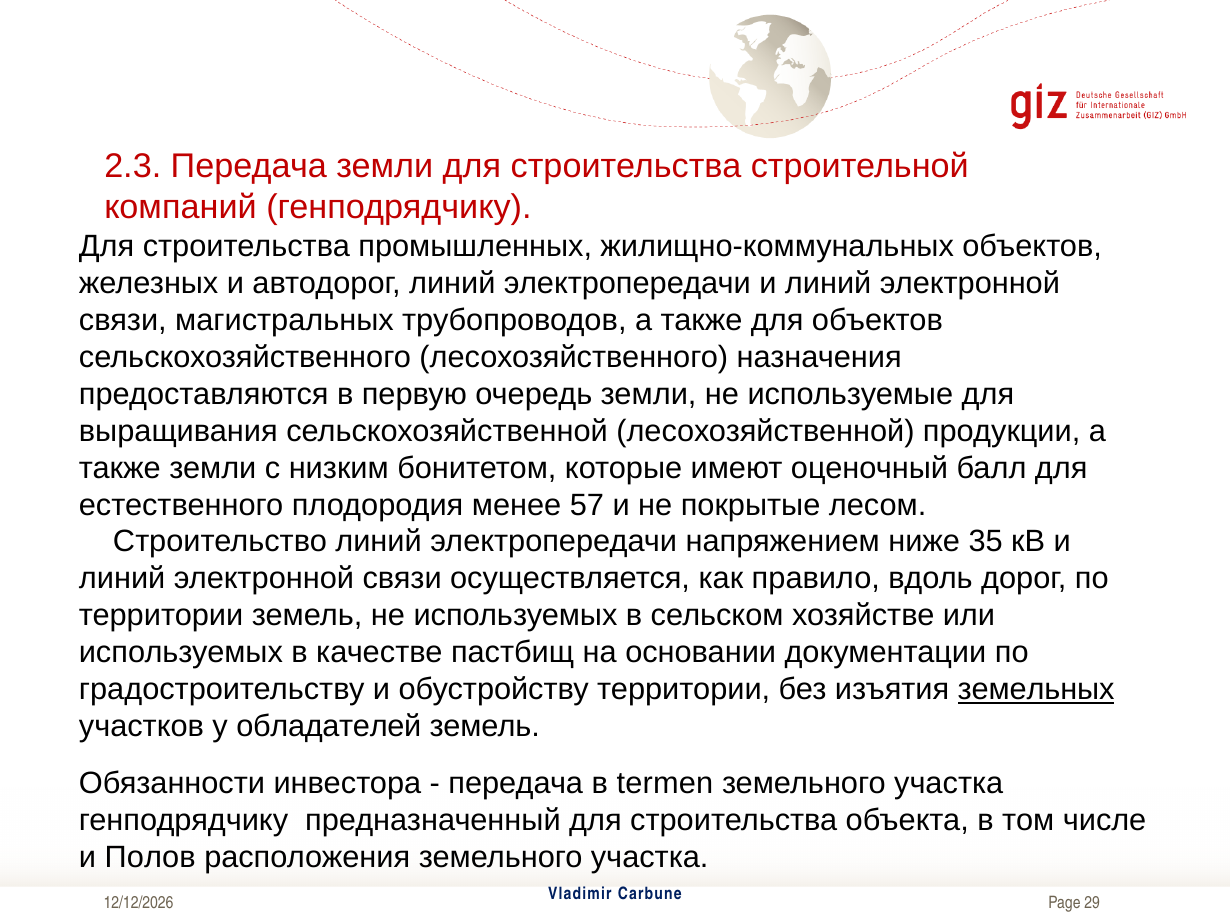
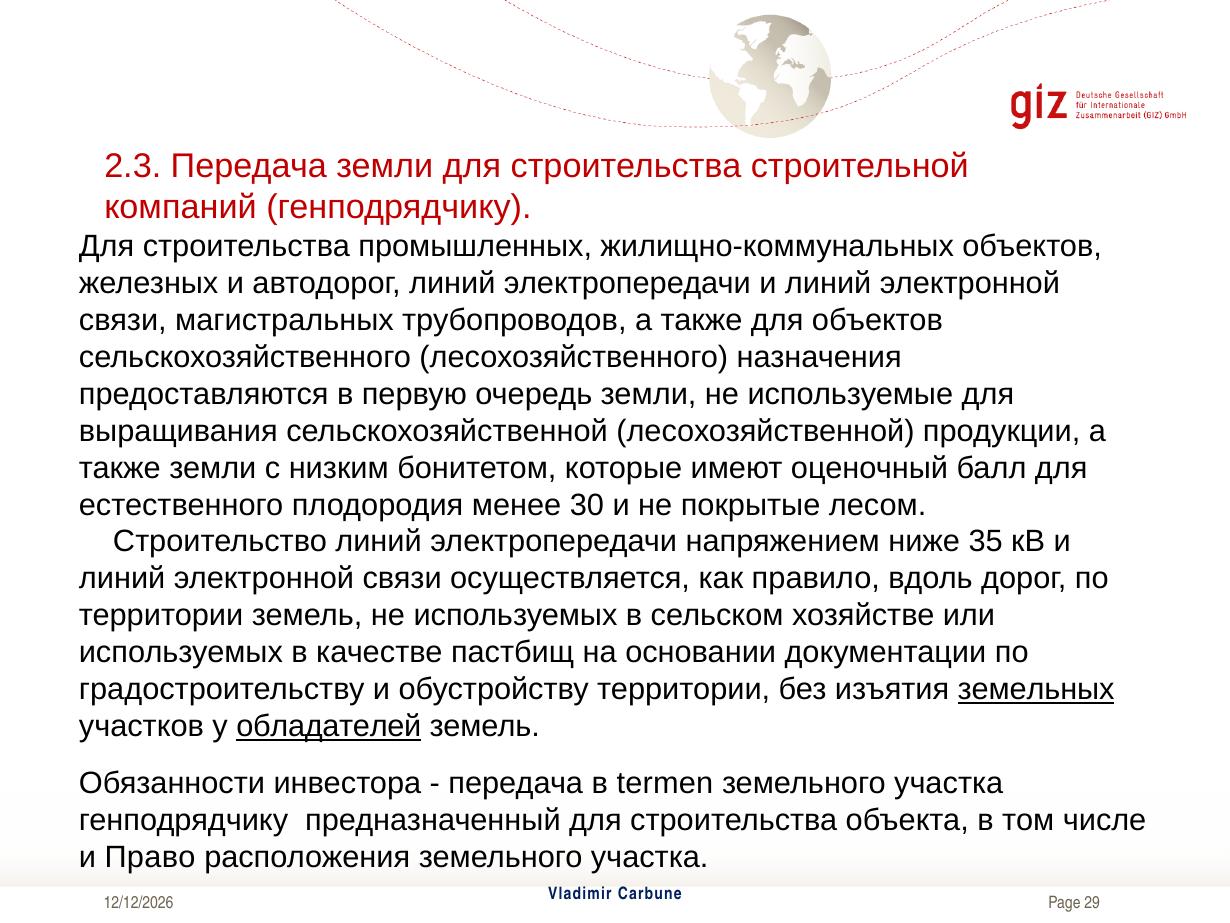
57: 57 -> 30 (587, 505)
обладателей underline: none -> present (329, 726)
Полов: Полов -> Право (150, 857)
